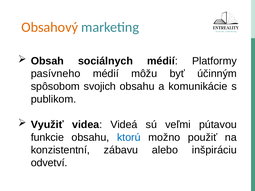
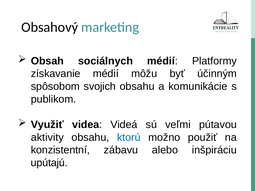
Obsahový colour: orange -> black (50, 27)
pasívneho: pasívneho -> získavanie (56, 74)
funkcie: funkcie -> aktivity (47, 138)
odvetví: odvetví -> upútajú (49, 163)
